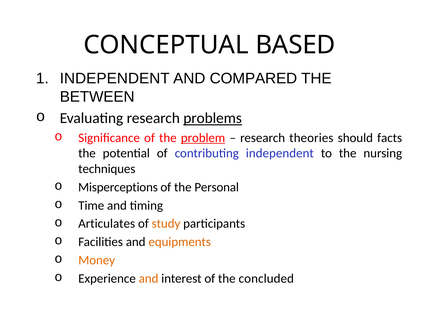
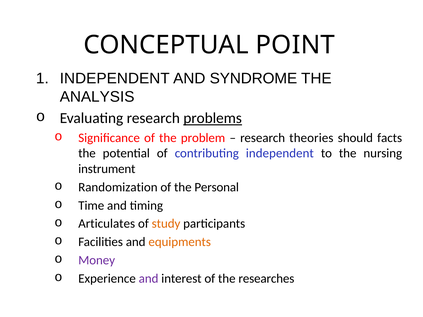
BASED: BASED -> POINT (295, 45)
COMPARED: COMPARED -> SYNDROME (253, 78)
BETWEEN: BETWEEN -> ANALYSIS (97, 97)
problem underline: present -> none (203, 138)
techniques: techniques -> instrument (107, 169)
Misperceptions: Misperceptions -> Randomization (118, 187)
Money colour: orange -> purple (97, 261)
and colour: orange -> purple (149, 279)
concluded: concluded -> researches (266, 279)
